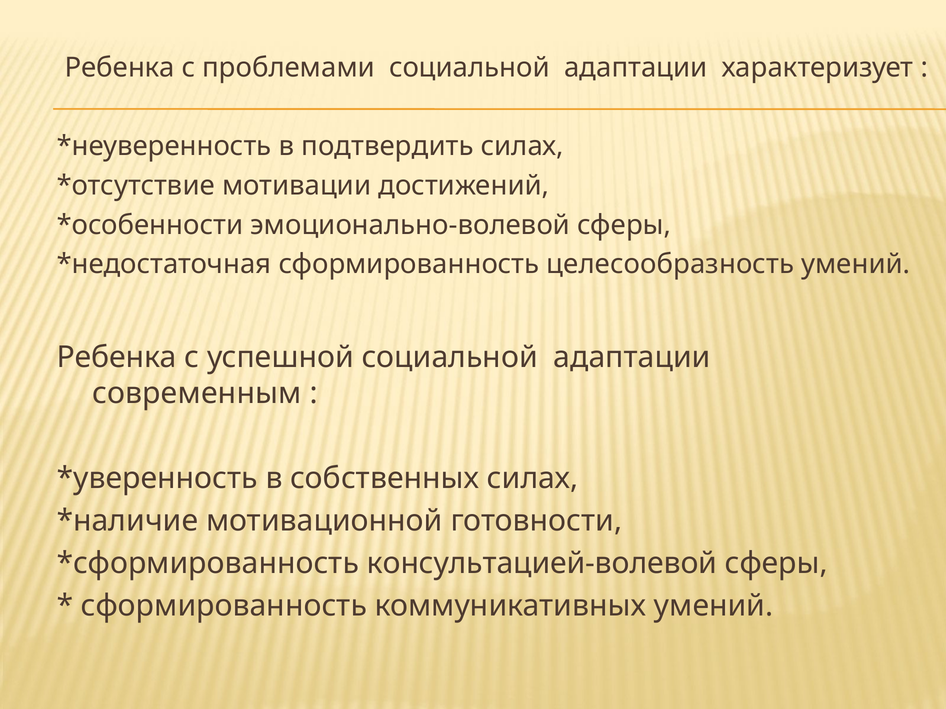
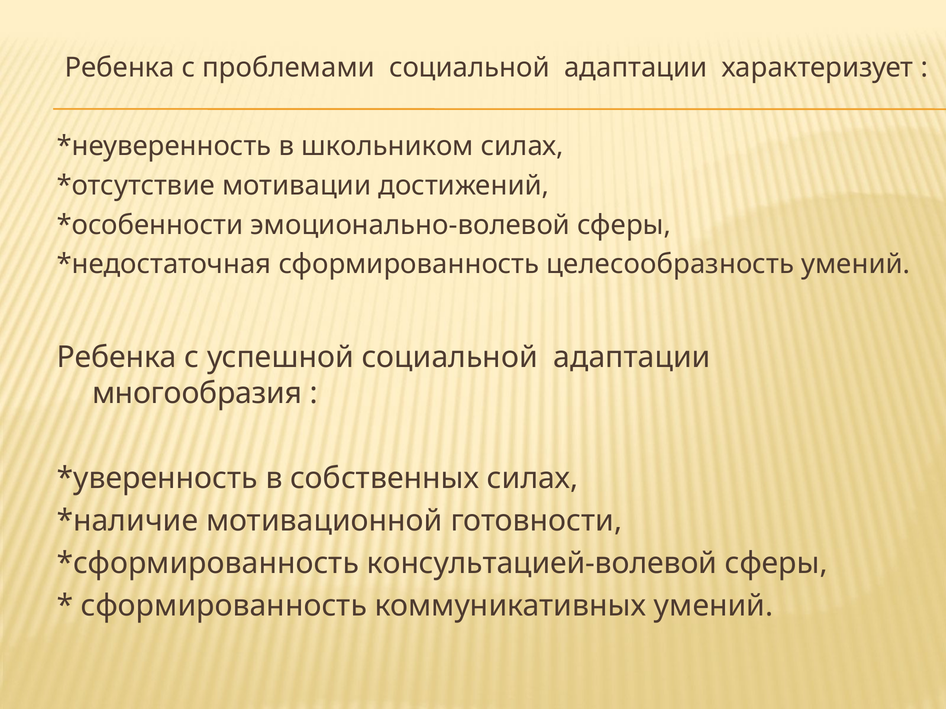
подтвердить: подтвердить -> школьником (387, 146)
современным: современным -> многообразия (197, 394)
